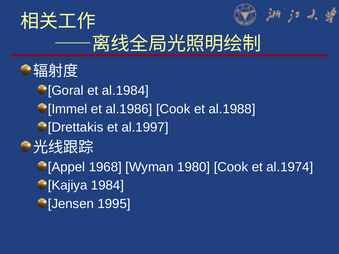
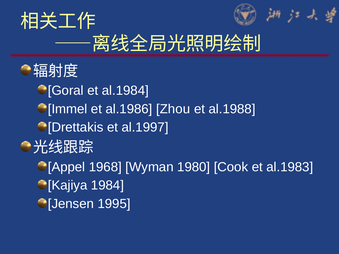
al.1986 Cook: Cook -> Zhou (173, 109)
al.1974: al.1974 -> al.1983 (290, 167)
